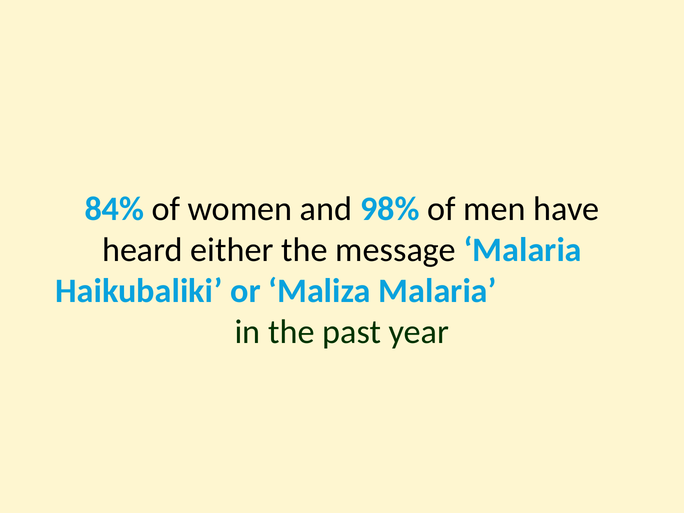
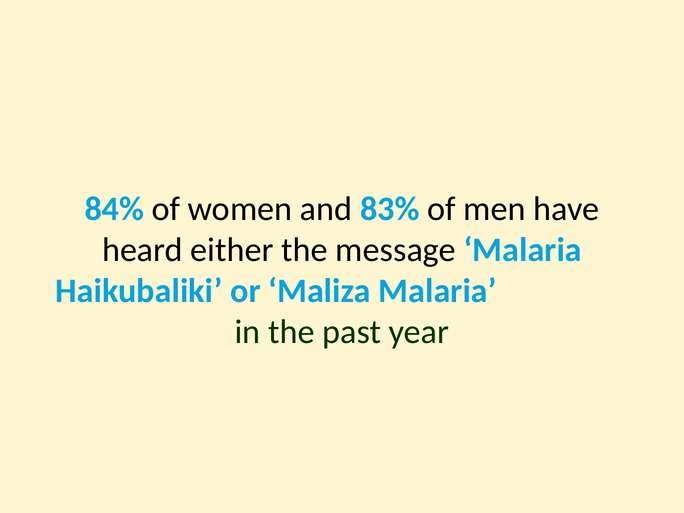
98%: 98% -> 83% (390, 209)
